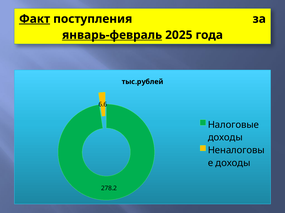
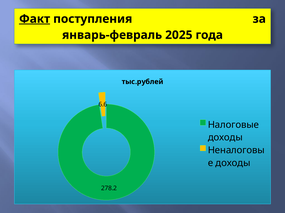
январь-февраль underline: present -> none (112, 35)
